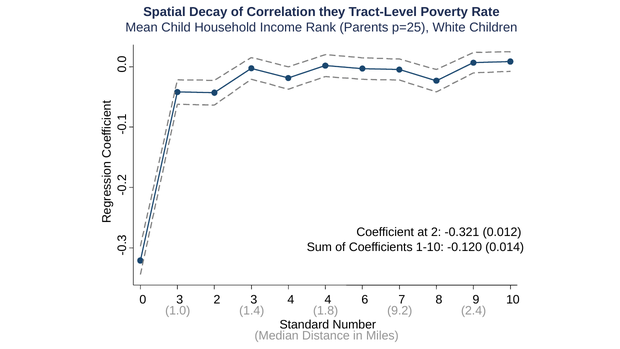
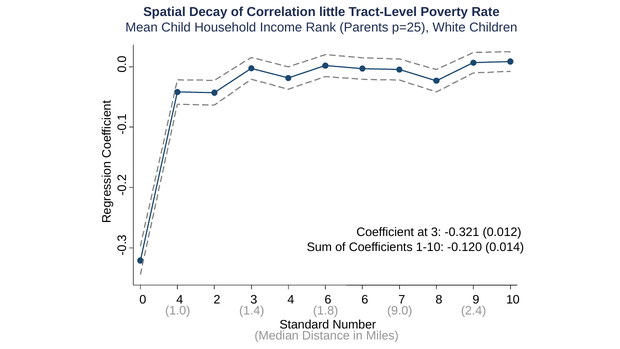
they: they -> little (332, 12)
at 2: 2 -> 3 (436, 232)
0 3: 3 -> 4 (180, 300)
4 4: 4 -> 6 (328, 300)
9.2: 9.2 -> 9.0 (400, 311)
